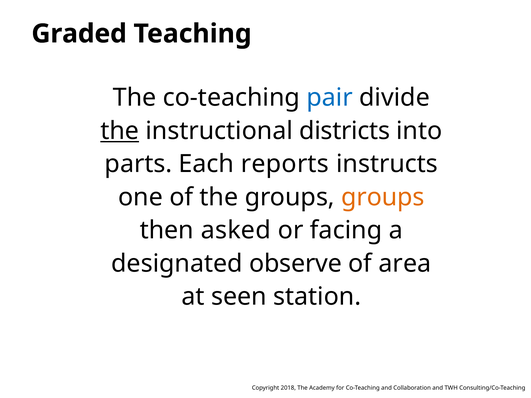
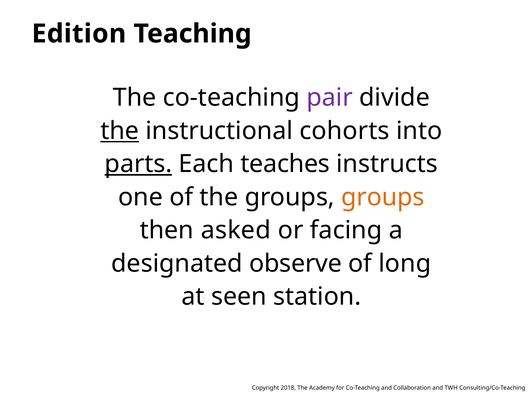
Graded: Graded -> Edition (79, 34)
pair colour: blue -> purple (330, 98)
districts: districts -> cohorts (344, 131)
parts underline: none -> present (138, 164)
reports: reports -> teaches (285, 164)
area: area -> long (405, 264)
